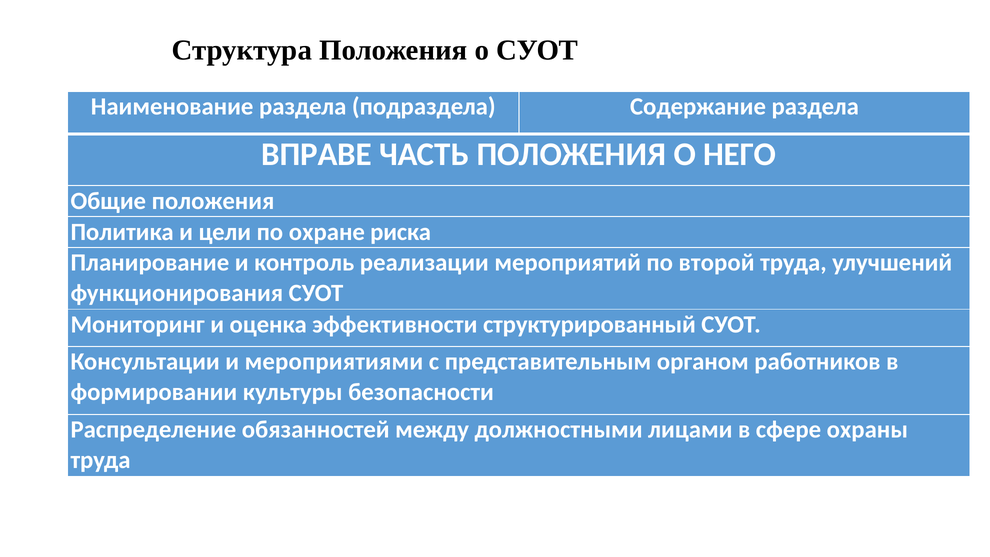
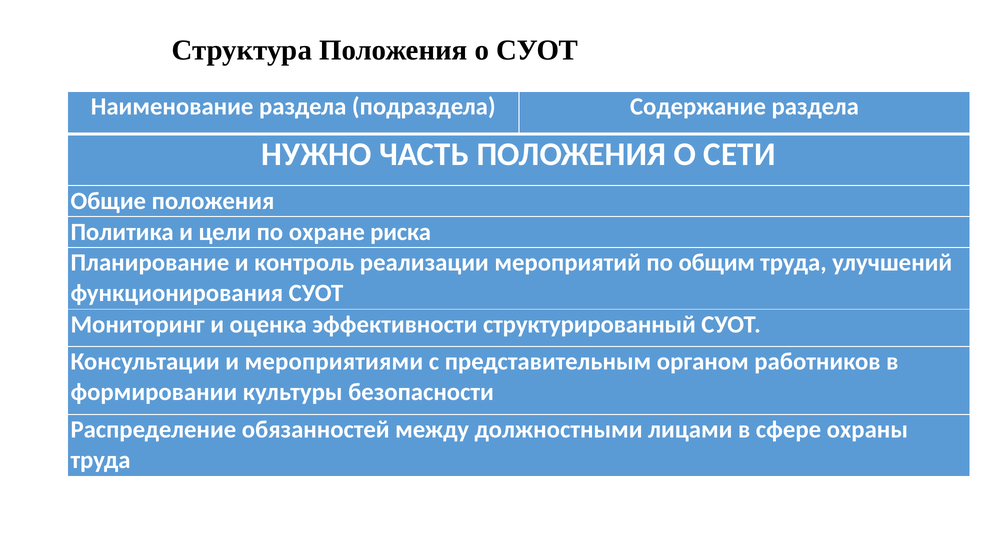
ВПРАВЕ: ВПРАВЕ -> НУЖНО (316, 154)
НЕГО: НЕГО -> СЕТИ (739, 154)
второй: второй -> общим (717, 263)
